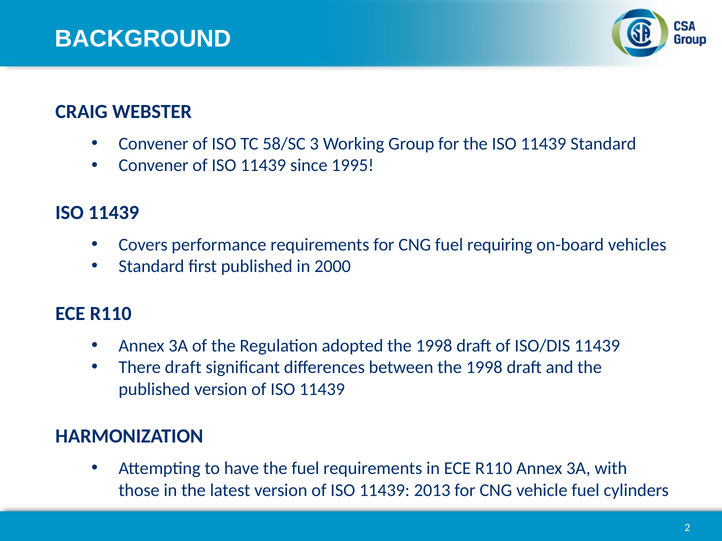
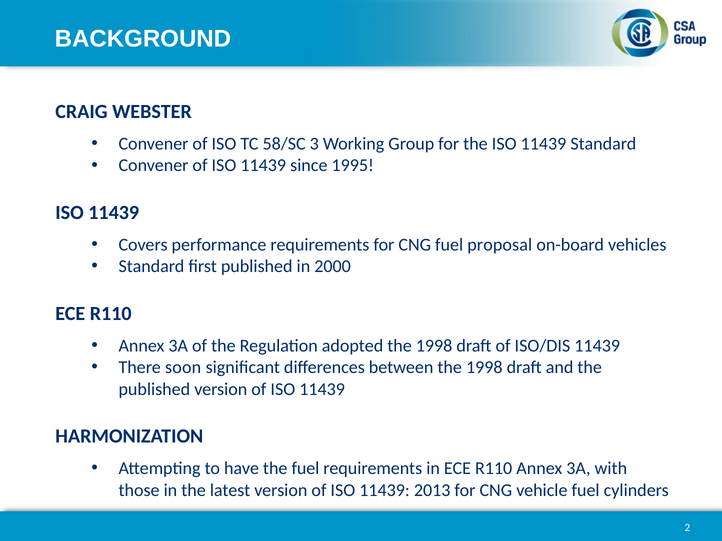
requiring: requiring -> proposal (500, 245)
There draft: draft -> soon (183, 368)
